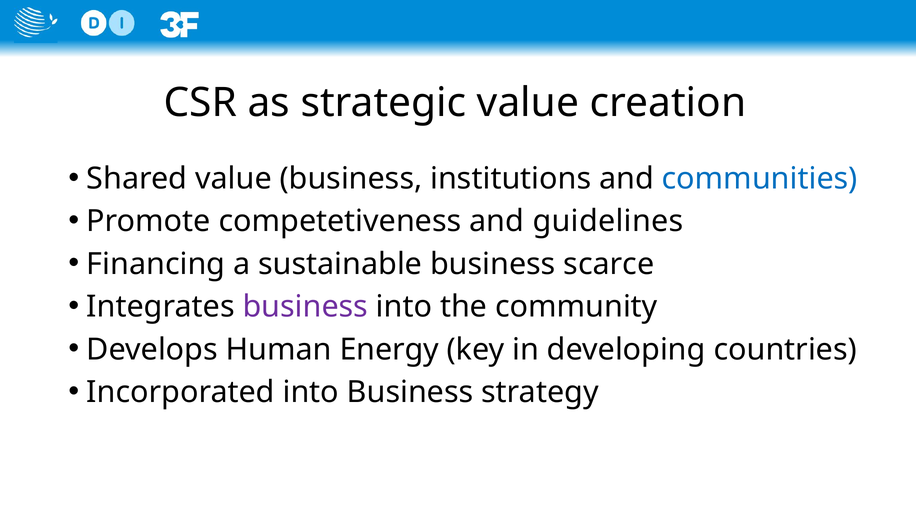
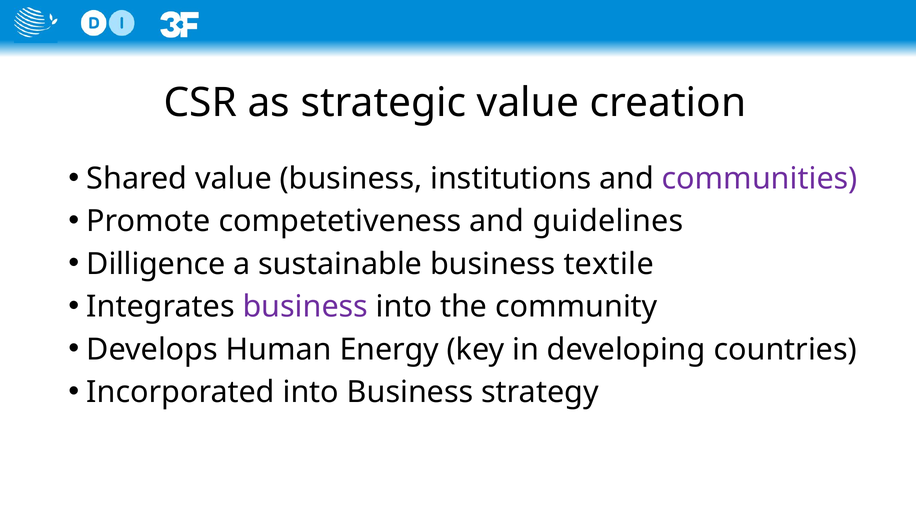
communities colour: blue -> purple (760, 179)
Financing: Financing -> Dilligence (156, 264)
scarce: scarce -> textile (609, 264)
